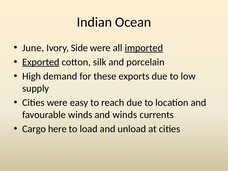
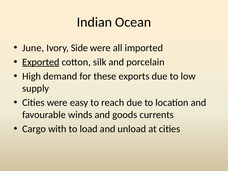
imported underline: present -> none (144, 48)
and winds: winds -> goods (125, 115)
here: here -> with (57, 129)
